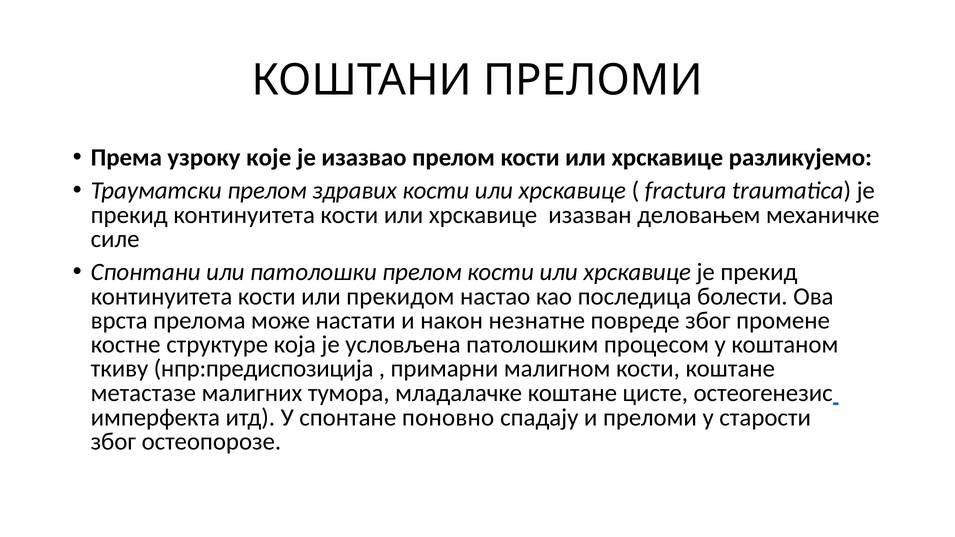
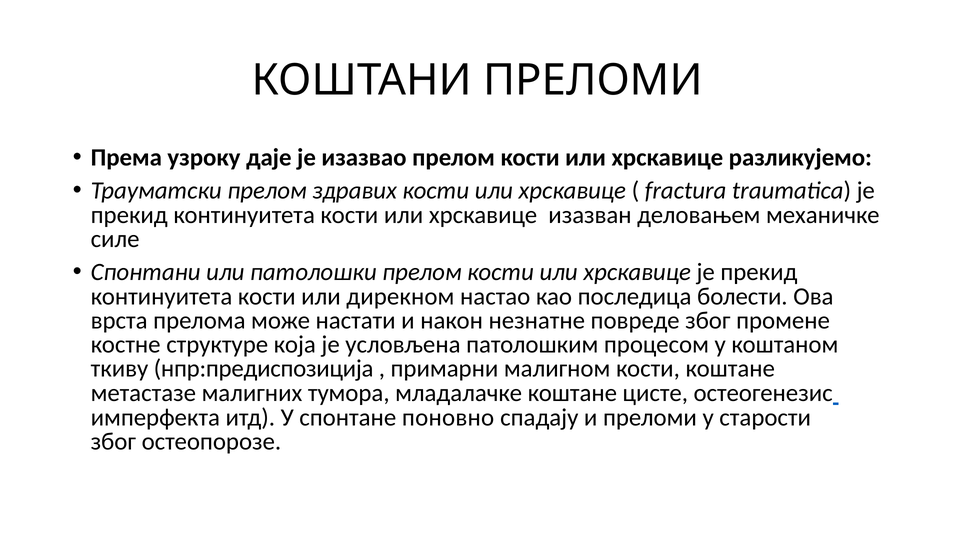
које: које -> даје (269, 158)
прекидом: прекидом -> дирекном (400, 296)
